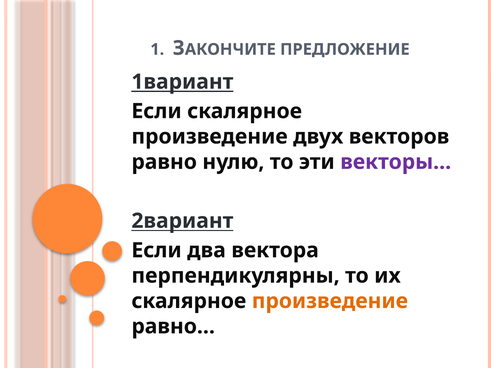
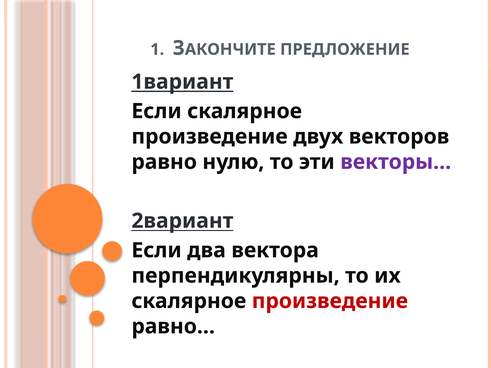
произведение colour: orange -> red (330, 301)
